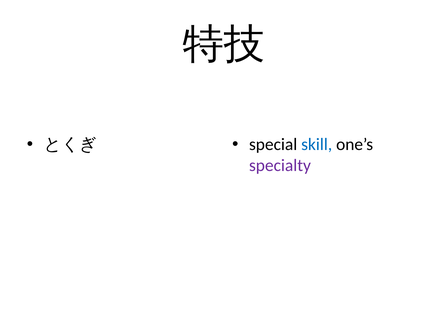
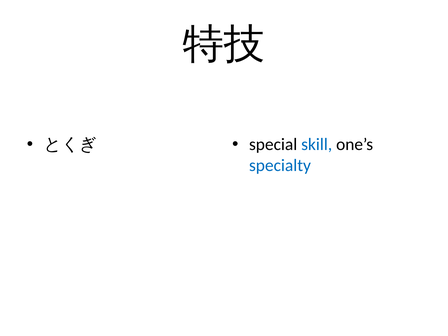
specialty colour: purple -> blue (280, 165)
